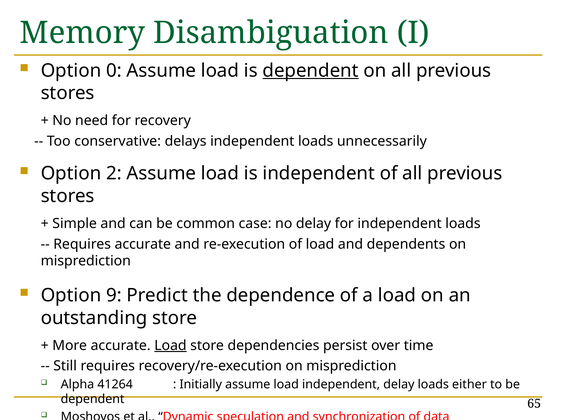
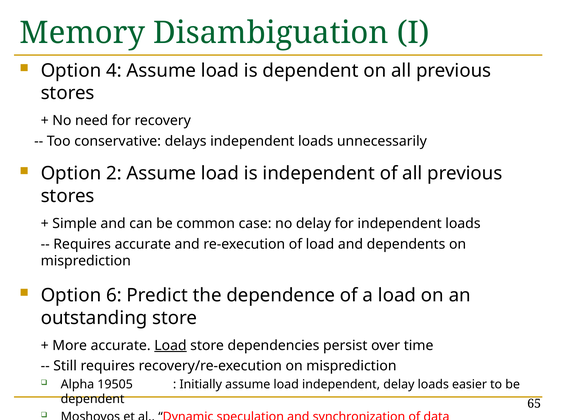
0: 0 -> 4 (114, 71)
dependent underline: present -> none (311, 71)
9: 9 -> 6 (114, 296)
41264: 41264 -> 19505 (115, 385)
either: either -> easier (470, 385)
